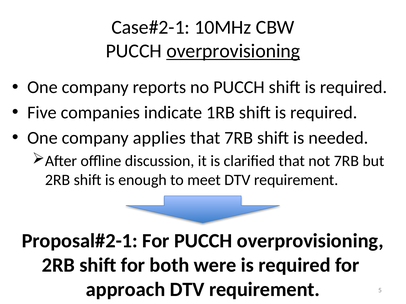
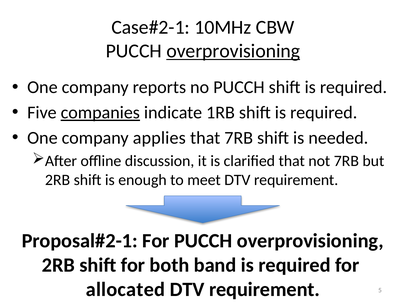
companies underline: none -> present (100, 113)
were: were -> band (215, 266)
approach: approach -> allocated (125, 290)
